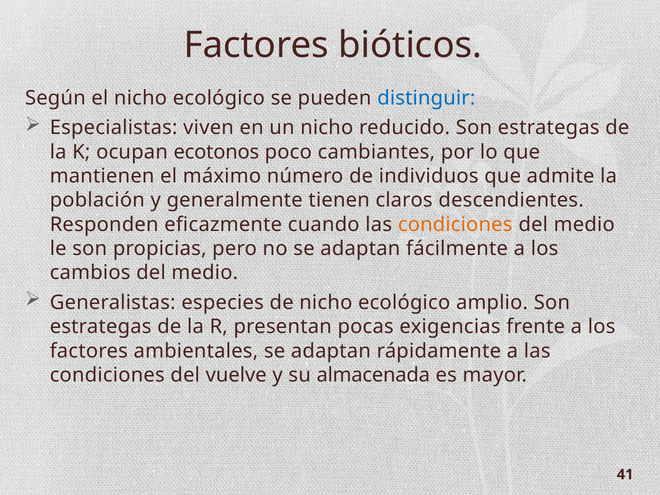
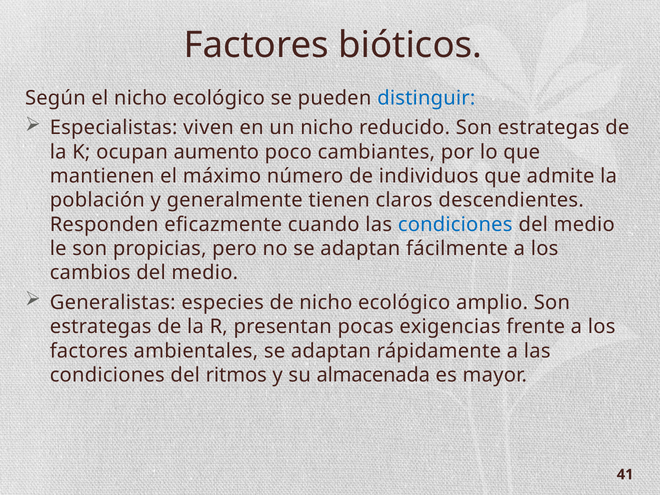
ecotonos: ecotonos -> aumento (216, 152)
condiciones colour: orange -> blue (455, 224)
vuelve: vuelve -> ritmos (236, 375)
